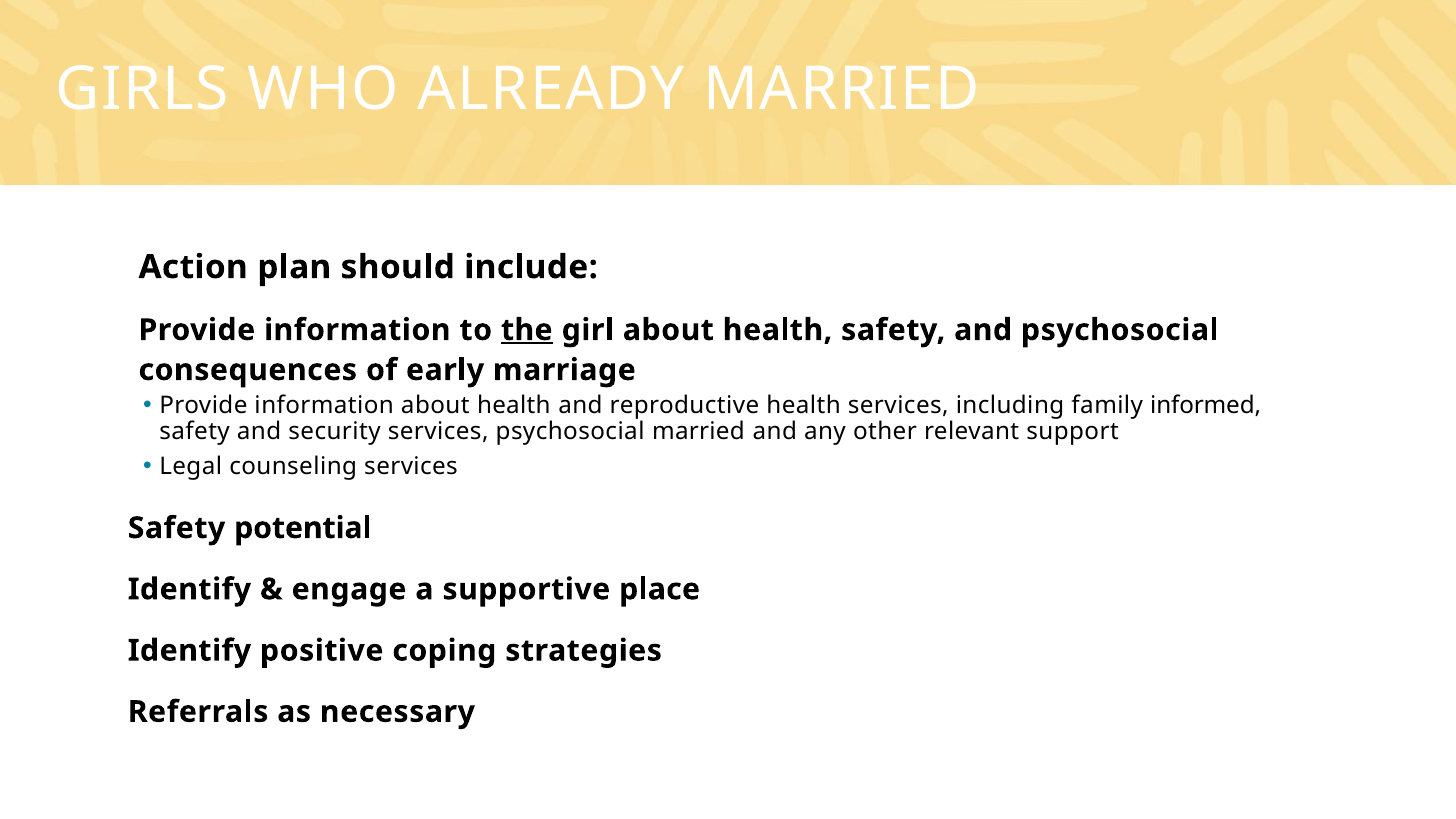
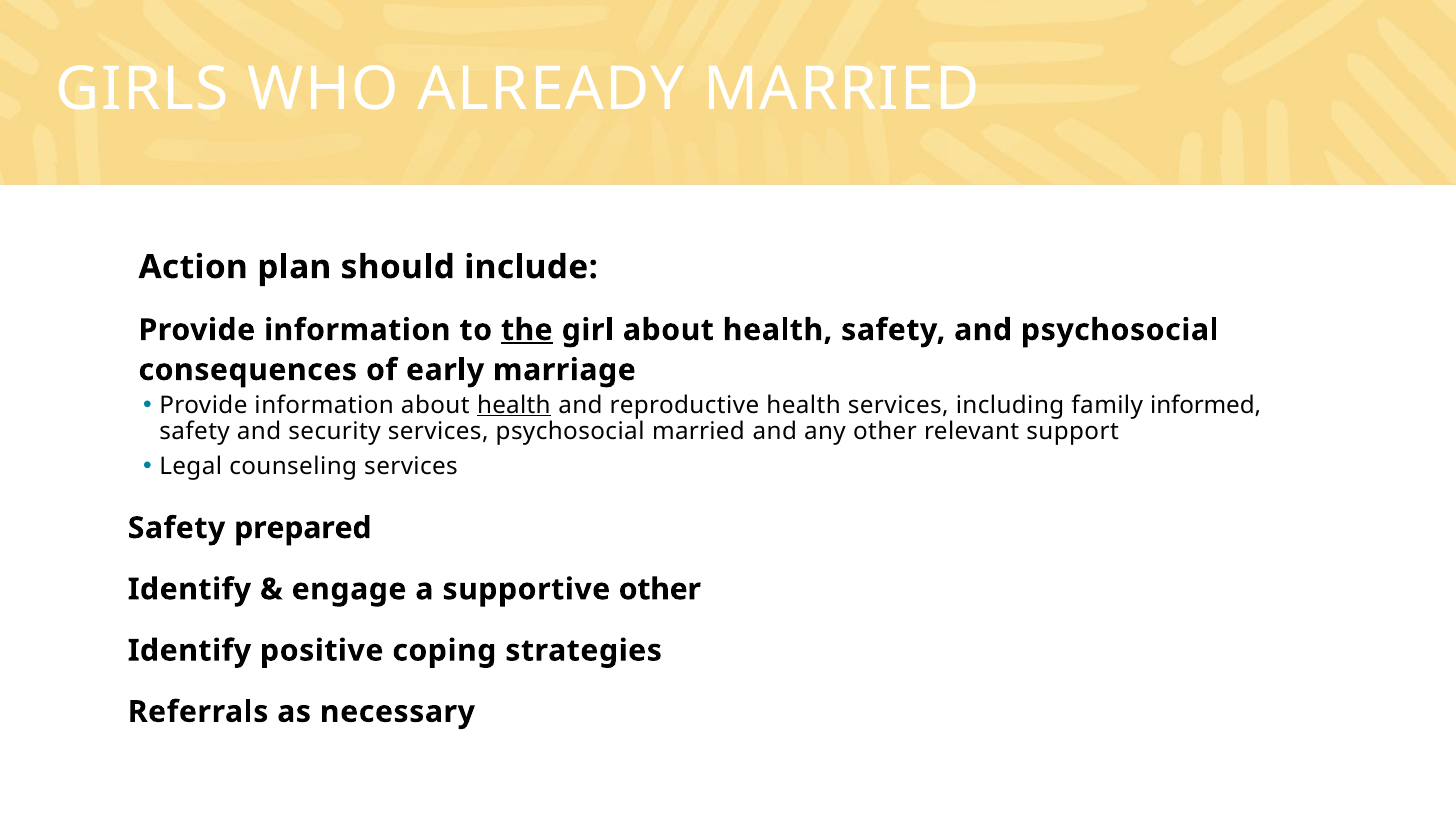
health underline: none -> present (514, 405)
potential: potential -> prepared (303, 528)
supportive place: place -> other (660, 589)
